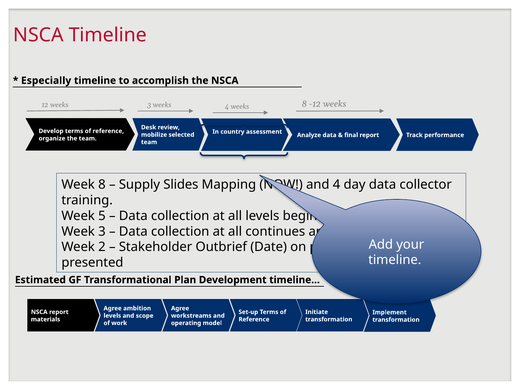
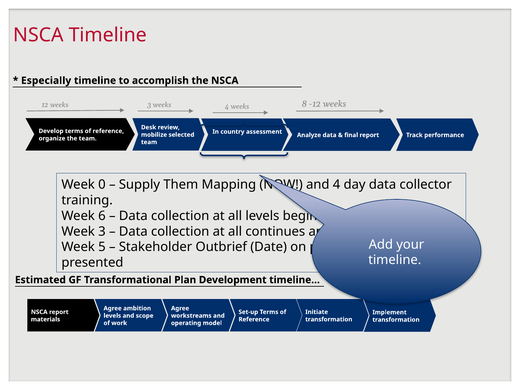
Week 8: 8 -> 0 (102, 185)
Slides: Slides -> Them (181, 185)
5: 5 -> 6 (102, 216)
2: 2 -> 5 (102, 247)
